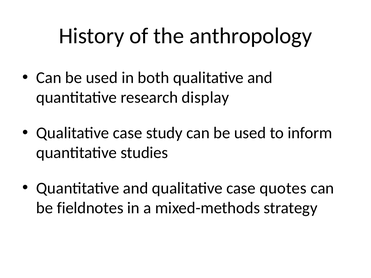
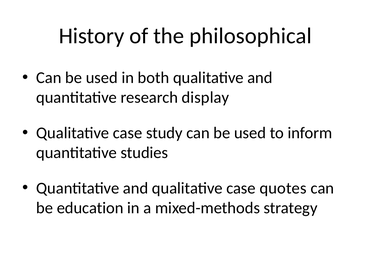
anthropology: anthropology -> philosophical (251, 36)
fieldnotes: fieldnotes -> education (90, 208)
